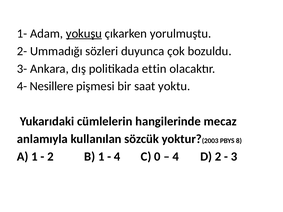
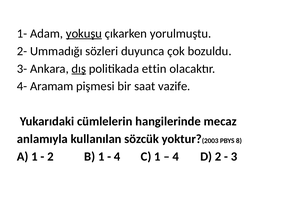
dış underline: none -> present (79, 69)
Nesillere: Nesillere -> Aramam (52, 86)
yoktu: yoktu -> vazife (174, 86)
C 0: 0 -> 1 (157, 157)
